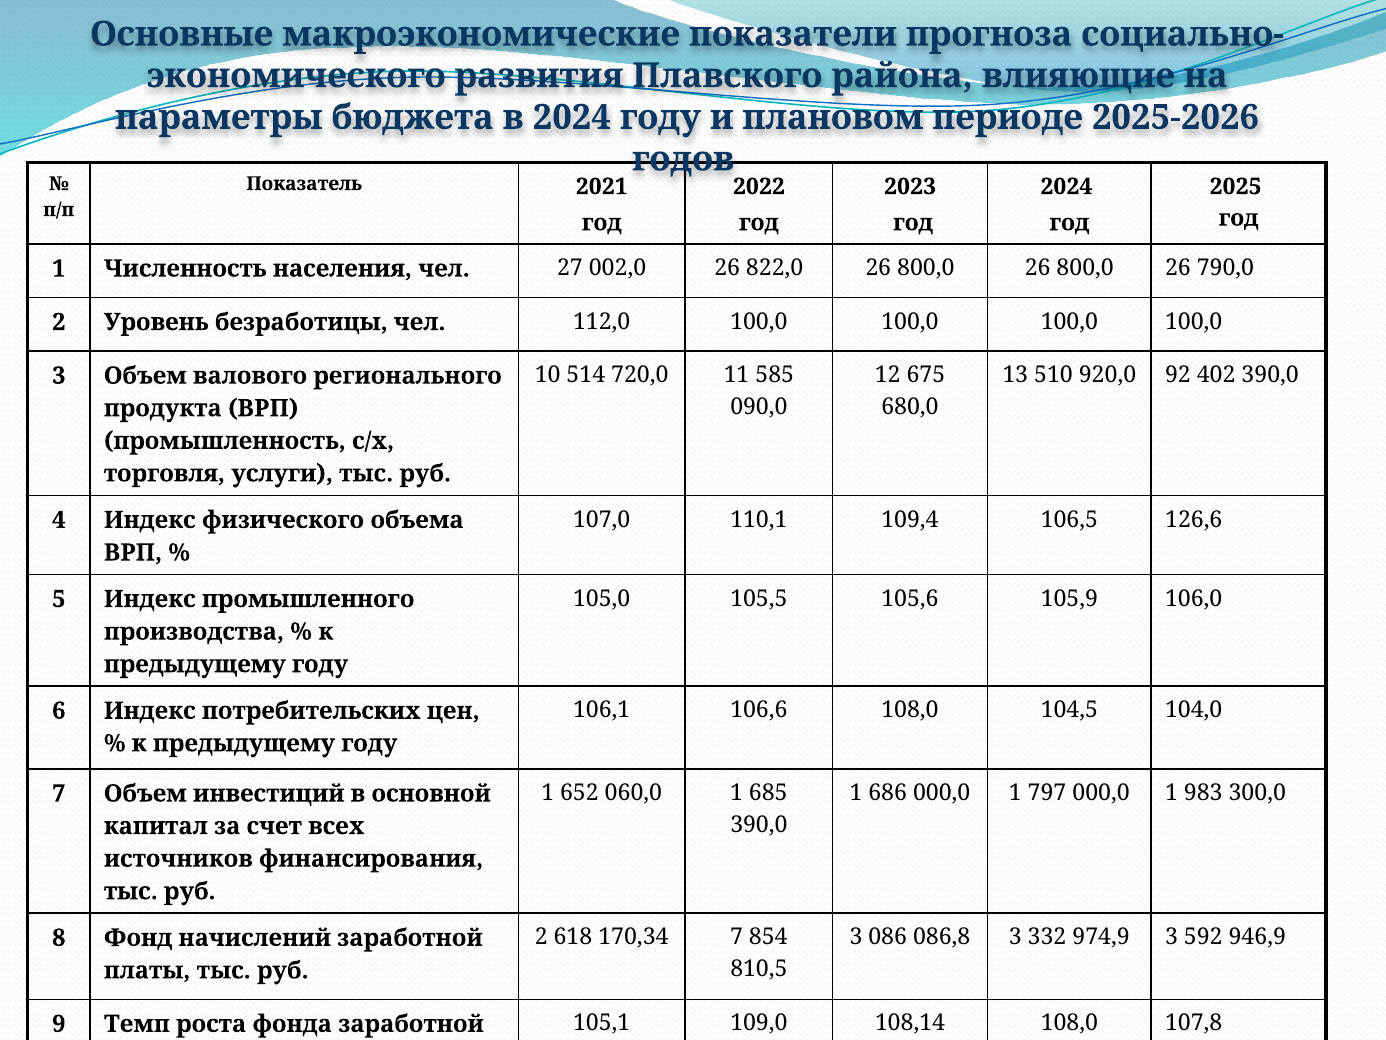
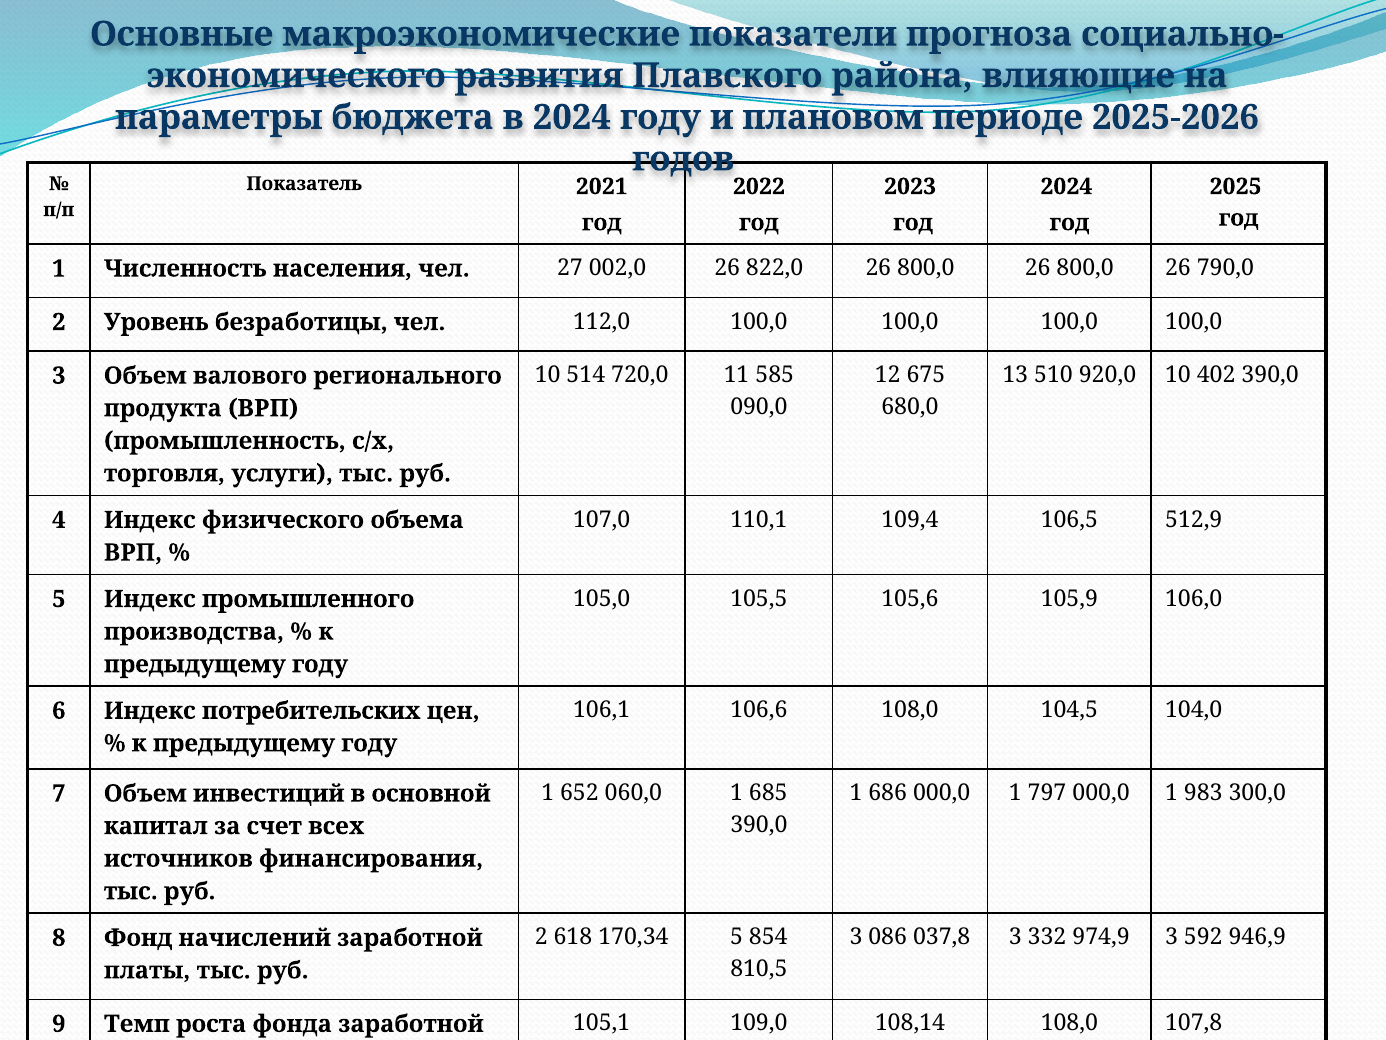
920,0 92: 92 -> 10 (1178, 375)
126,6: 126,6 -> 512,9 (1194, 519)
170,34 7: 7 -> 5 (737, 937)
086,8: 086,8 -> 037,8 (942, 937)
